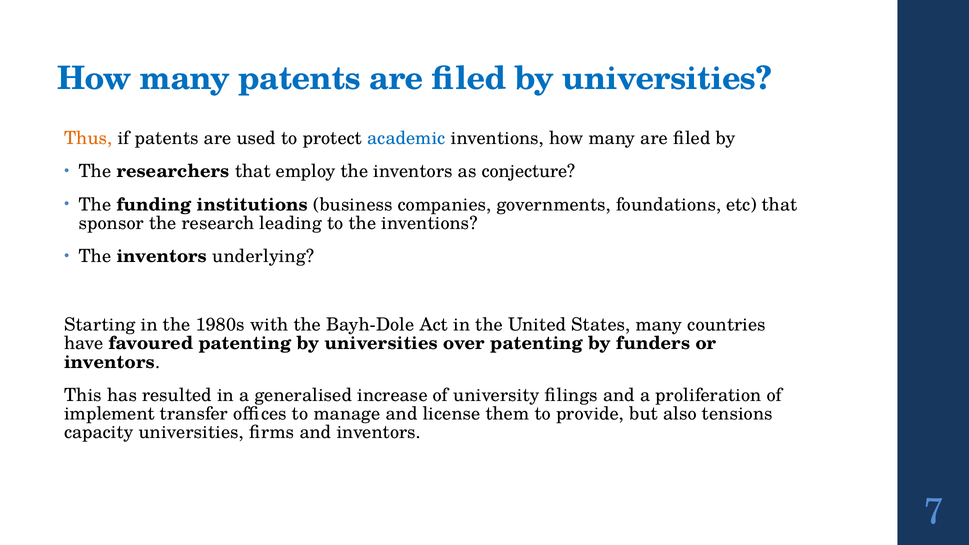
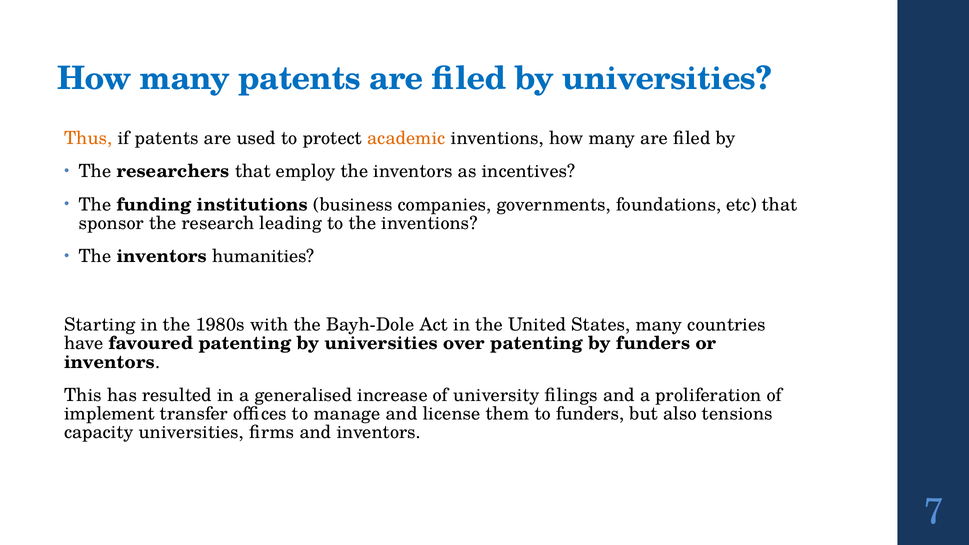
academic colour: blue -> orange (406, 138)
conjecture: conjecture -> incentives (529, 171)
underlying: underlying -> humanities (263, 256)
to provide: provide -> funders (590, 414)
